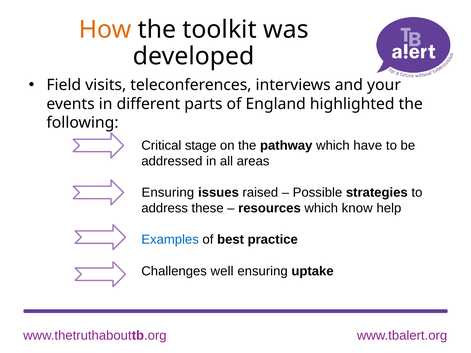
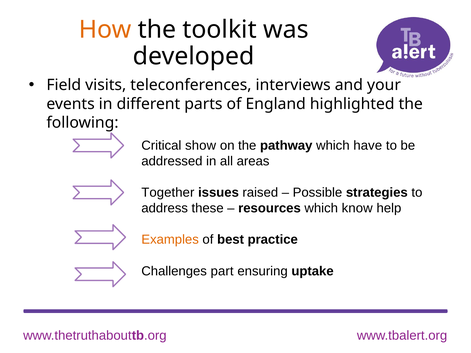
stage: stage -> show (201, 146)
Ensuring: Ensuring -> Together (168, 193)
Examples colour: blue -> orange (170, 240)
well: well -> part (222, 271)
